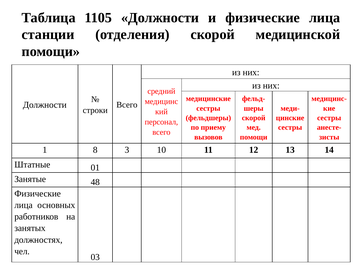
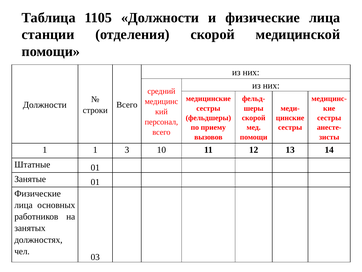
1 8: 8 -> 1 (95, 150)
Занятые 48: 48 -> 01 (95, 182)
